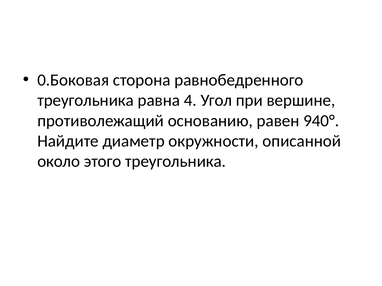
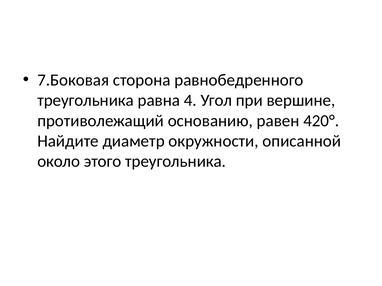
0.Боковая: 0.Боковая -> 7.Боковая (73, 80)
940°: 940° -> 420° (321, 121)
